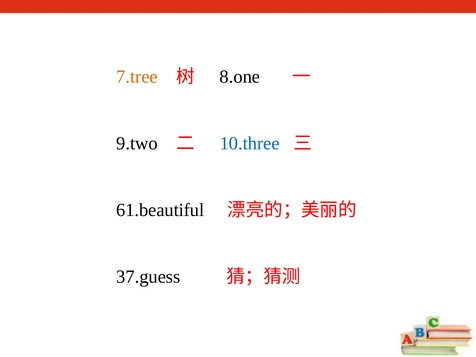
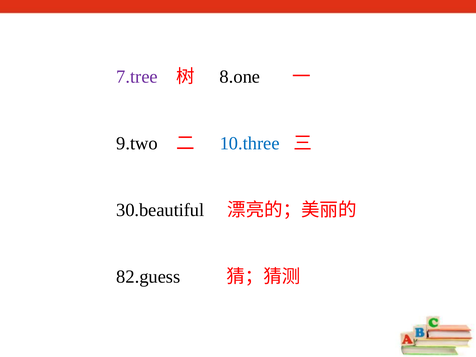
7.tree colour: orange -> purple (137, 77)
61.beautiful: 61.beautiful -> 30.beautiful (160, 210)
37.guess: 37.guess -> 82.guess (148, 277)
